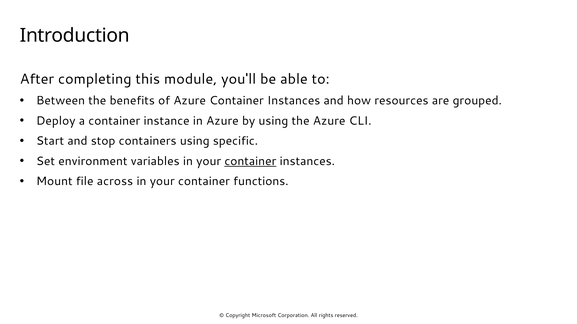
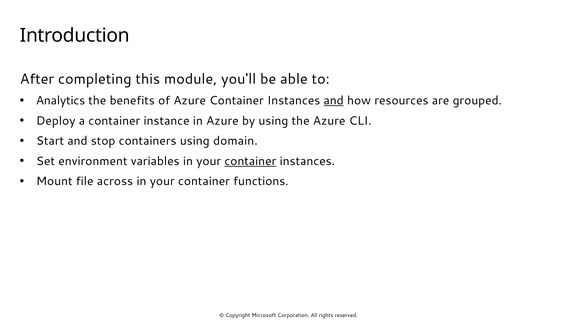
Between: Between -> Analytics (61, 101)
and underline: none -> present (334, 101)
specific: specific -> domain (235, 141)
